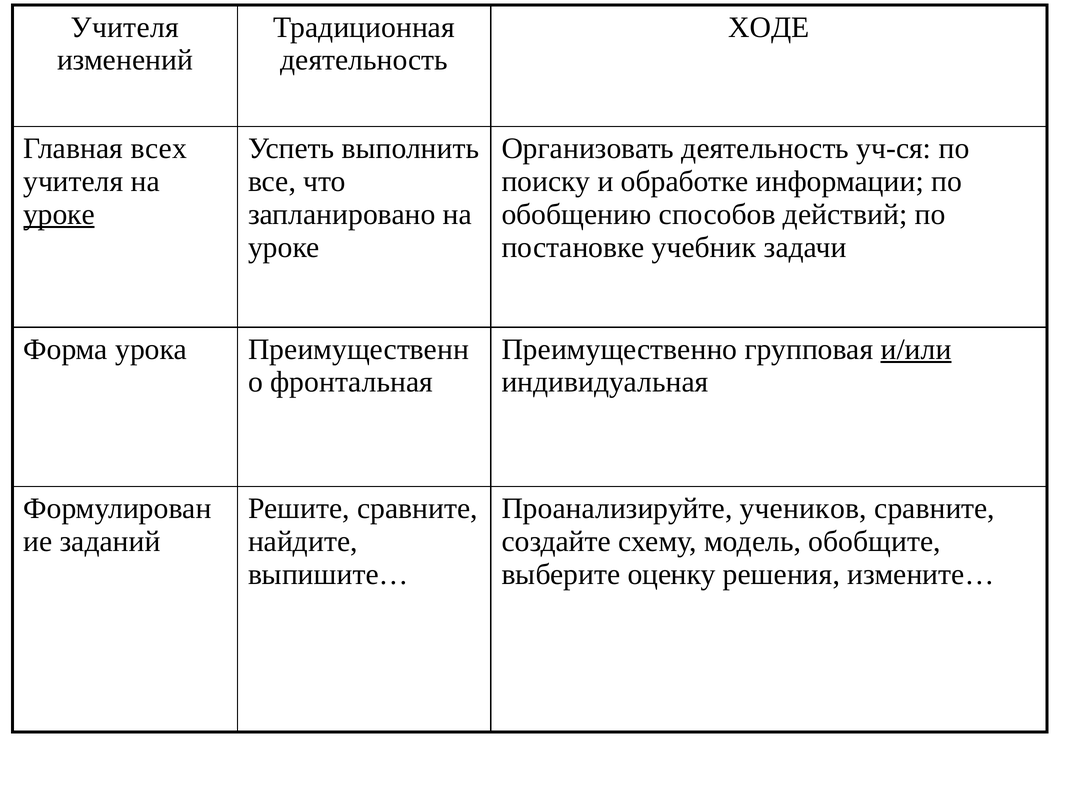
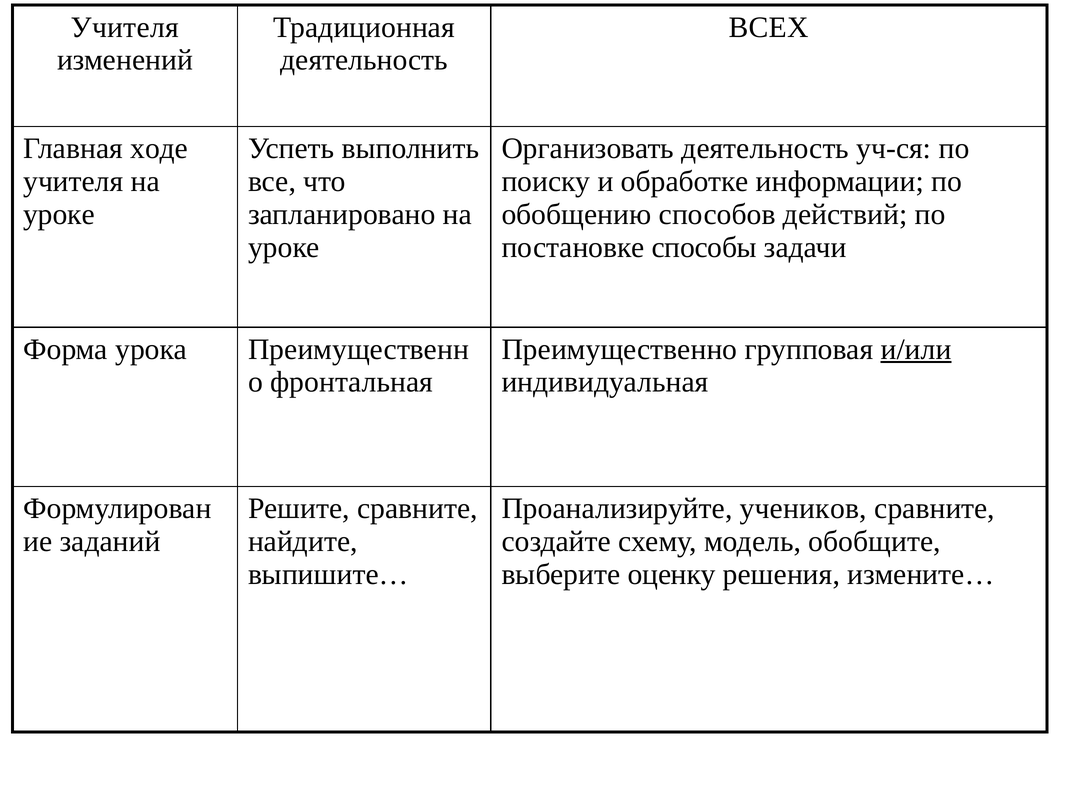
ХОДЕ: ХОДЕ -> ВСЕХ (769, 27)
всех: всех -> ходе (159, 148)
уроке underline: present -> none (59, 214)
учебник: учебник -> способы (704, 247)
